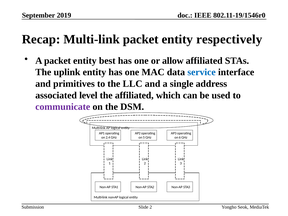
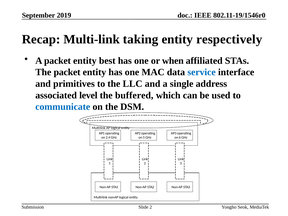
Multi-link packet: packet -> taking (141, 39)
allow: allow -> when (173, 61)
The uplink: uplink -> packet (67, 72)
the affiliated: affiliated -> buffered (134, 95)
communicate colour: purple -> blue (63, 107)
